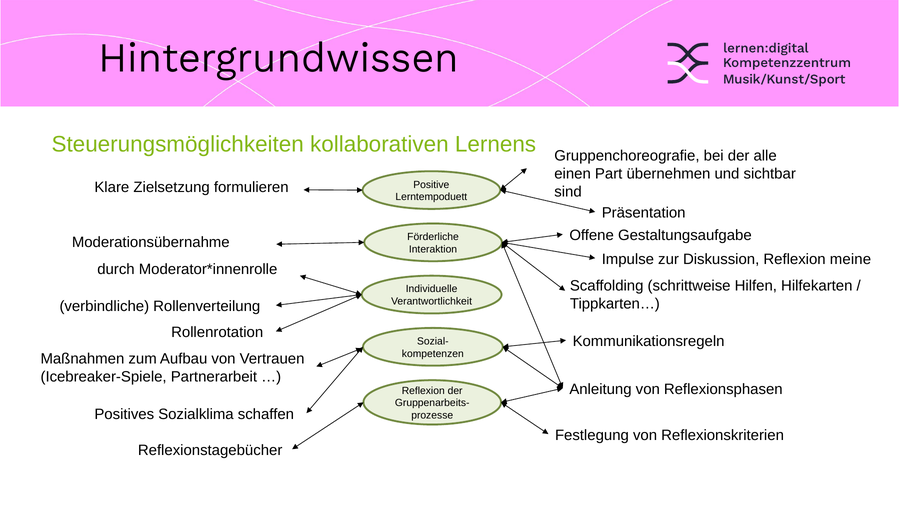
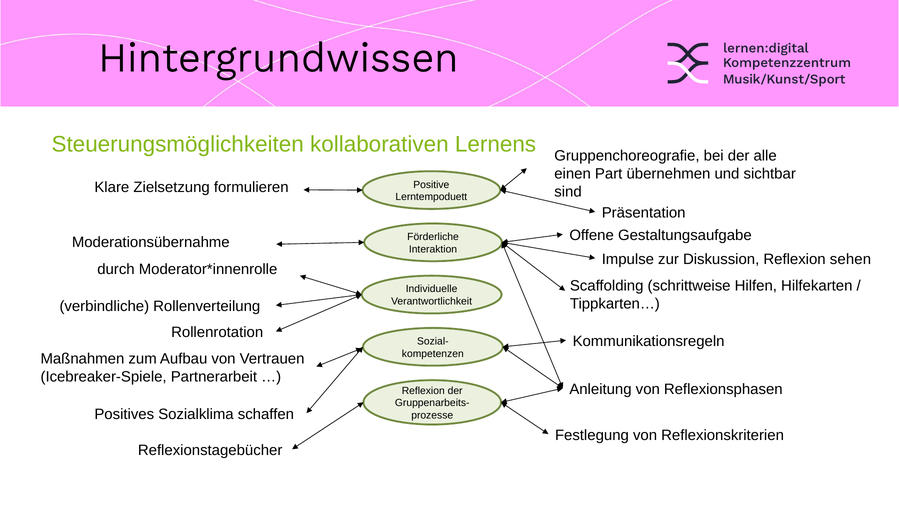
meine: meine -> sehen (850, 259)
